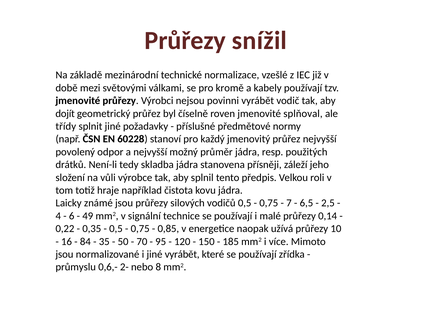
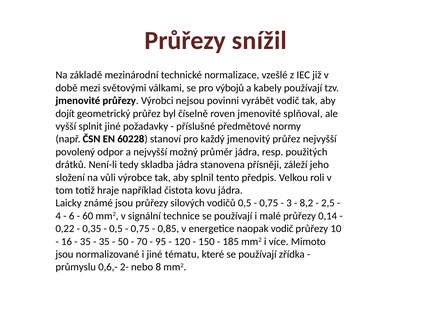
kromě: kromě -> výbojů (230, 88)
třídy: třídy -> vyšší (66, 126)
7: 7 -> 3 (289, 203)
6,5: 6,5 -> 8,2 (306, 203)
49: 49 -> 60 (88, 216)
naopak užívá: užívá -> vodič (282, 228)
84: 84 -> 35 (85, 241)
jiné vyrábět: vyrábět -> tématu (182, 254)
